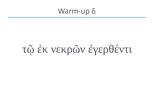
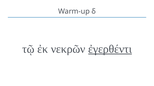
ἐγερθέντι underline: none -> present (110, 49)
